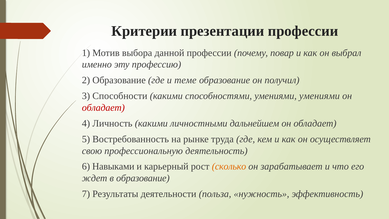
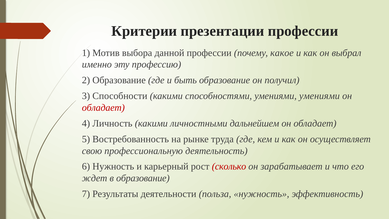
повар: повар -> какое (282, 53)
теме: теме -> быть (186, 80)
6 Навыками: Навыками -> Нужность (113, 166)
сколько colour: orange -> red (229, 166)
